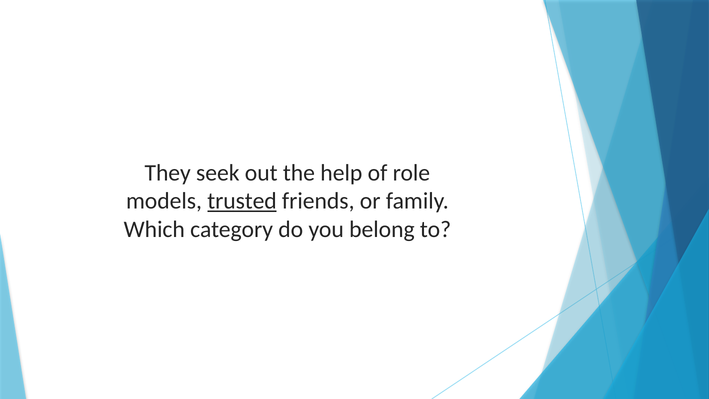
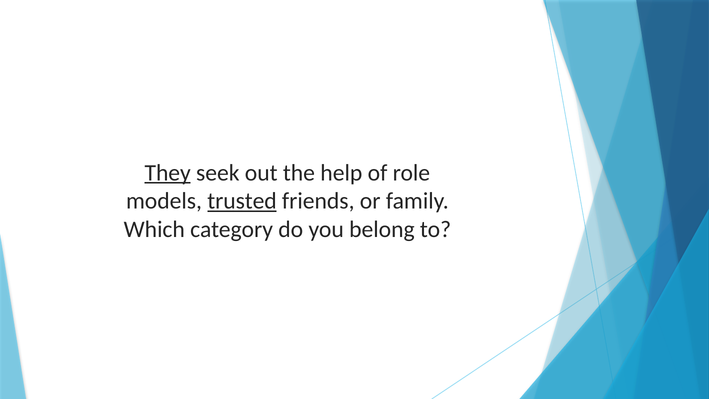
They underline: none -> present (168, 173)
